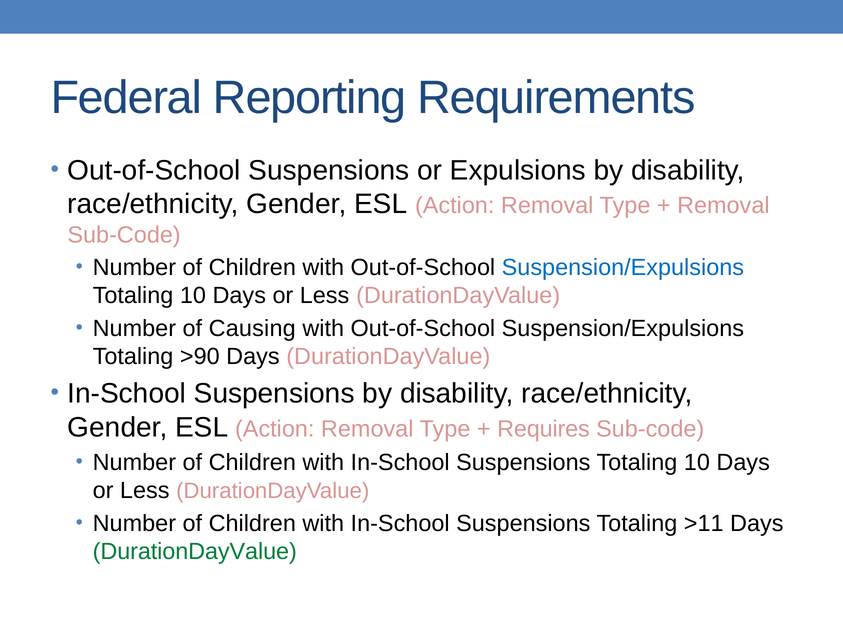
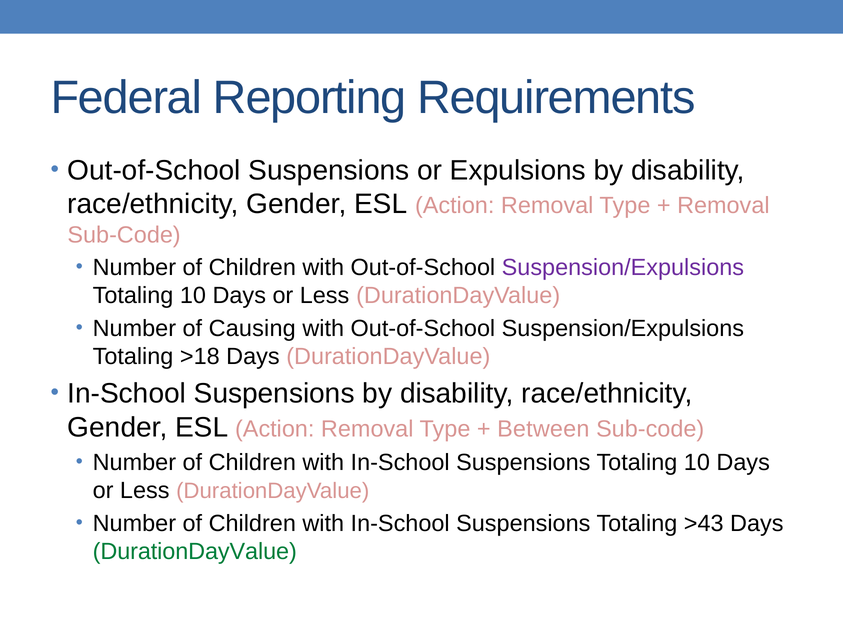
Suspension/Expulsions colour: blue -> purple (623, 268)
>90: >90 -> >18 (200, 357)
Requires: Requires -> Between (543, 429)
>11: >11 -> >43 (704, 524)
